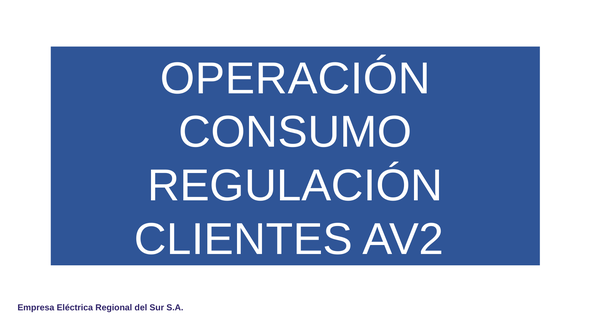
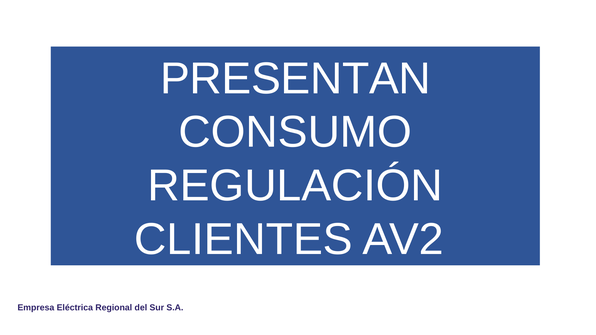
OPERACIÓN: OPERACIÓN -> PRESENTAN (295, 79)
